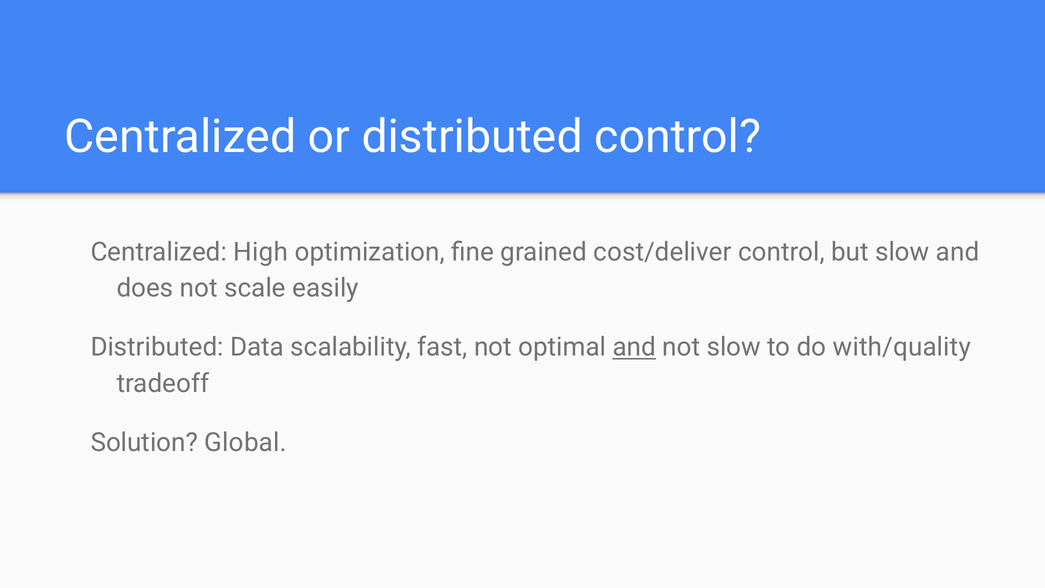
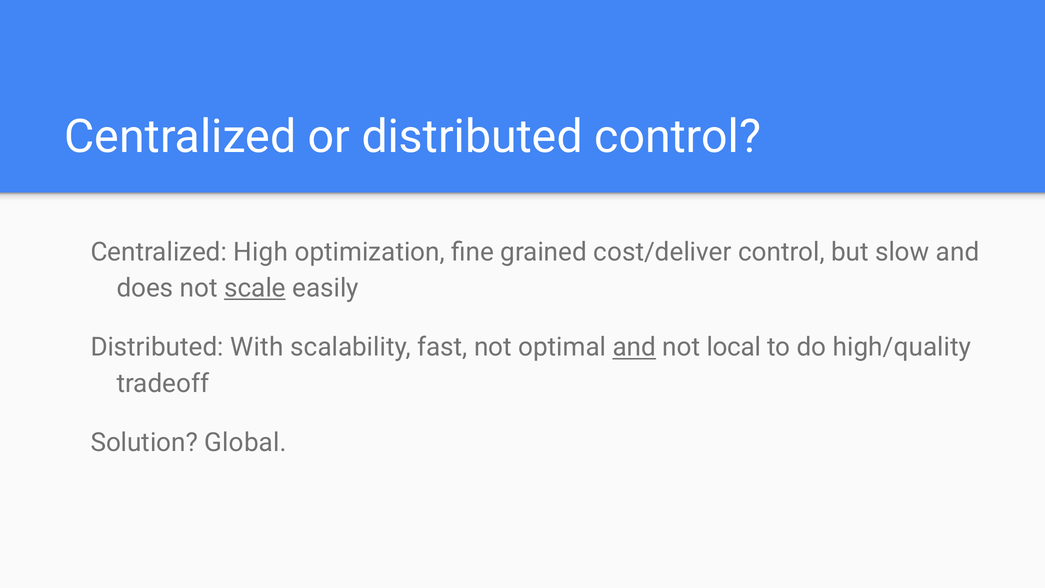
scale underline: none -> present (255, 288)
Data: Data -> With (257, 347)
not slow: slow -> local (734, 347)
with/quality: with/quality -> high/quality (902, 347)
